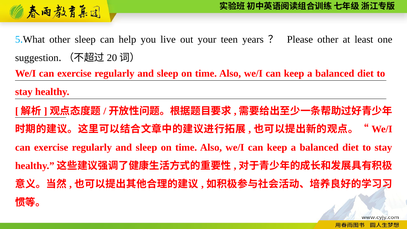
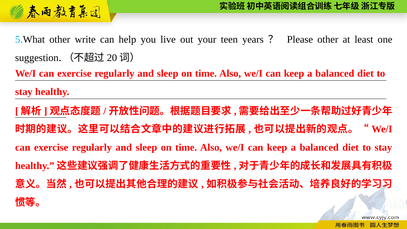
other sleep: sleep -> write (85, 39)
